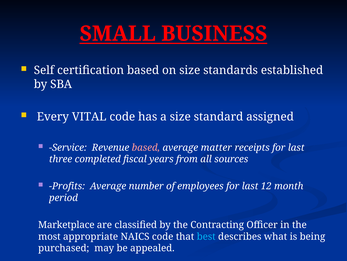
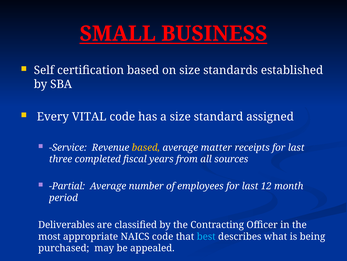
based colour: pink -> yellow (146, 147)
Profits: Profits -> Partial (67, 186)
Marketplace: Marketplace -> Deliverables (66, 224)
